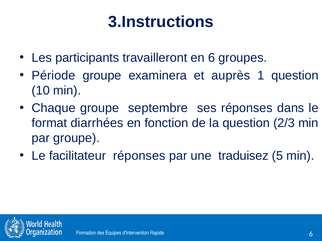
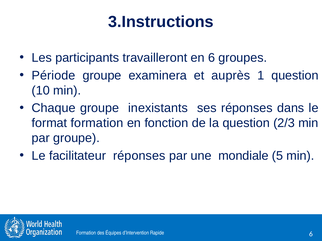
septembre: septembre -> inexistants (158, 108)
format diarrhées: diarrhées -> formation (97, 123)
traduisez: traduisez -> mondiale (243, 156)
